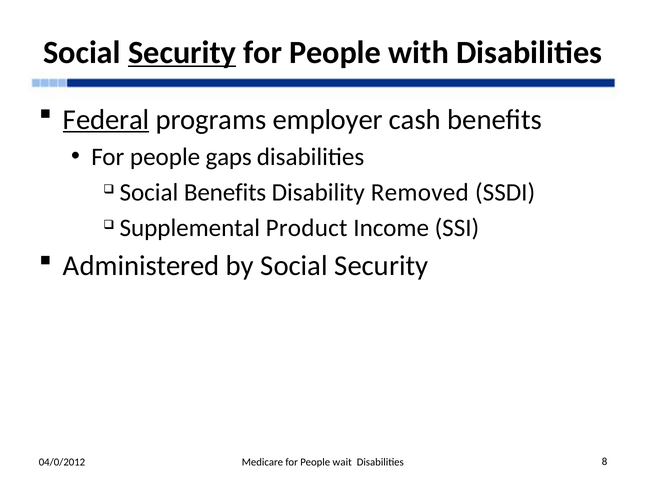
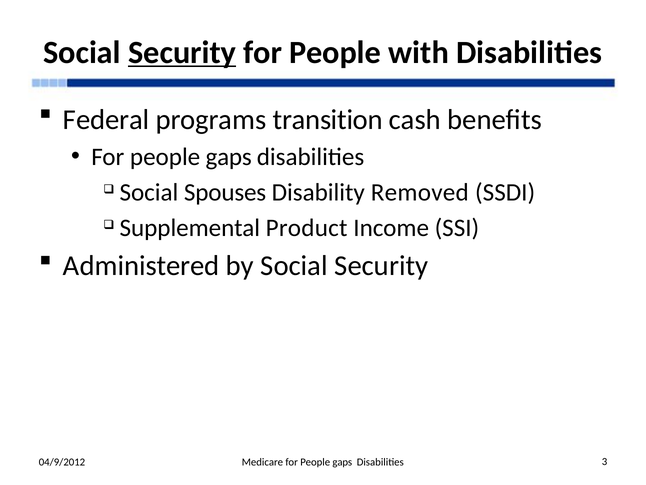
Federal underline: present -> none (106, 119)
employer: employer -> transition (328, 119)
Social Benefits: Benefits -> Spouses (225, 192)
04/0/2012: 04/0/2012 -> 04/9/2012 (62, 462)
Medicare for People wait: wait -> gaps (342, 462)
8: 8 -> 3 (605, 461)
